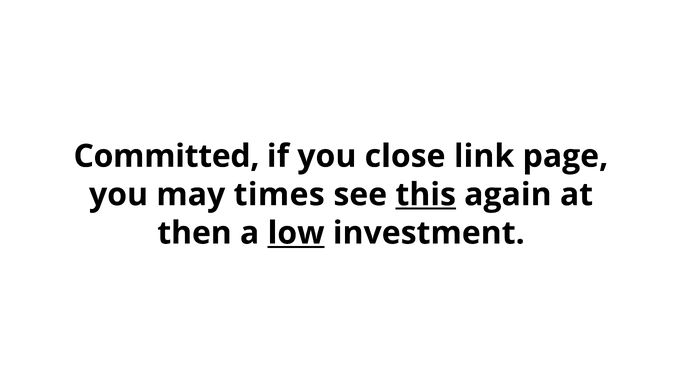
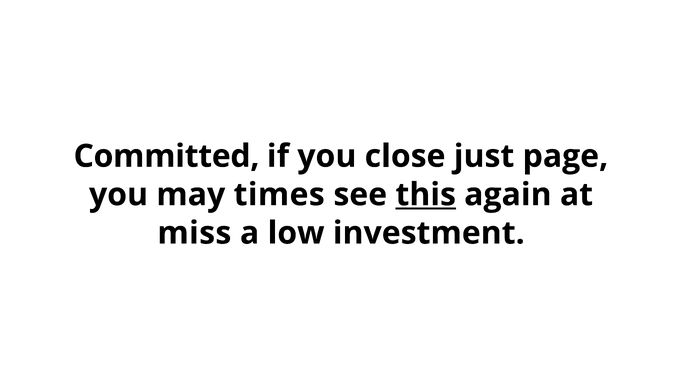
link: link -> just (484, 156)
then: then -> miss (194, 233)
low underline: present -> none (296, 233)
